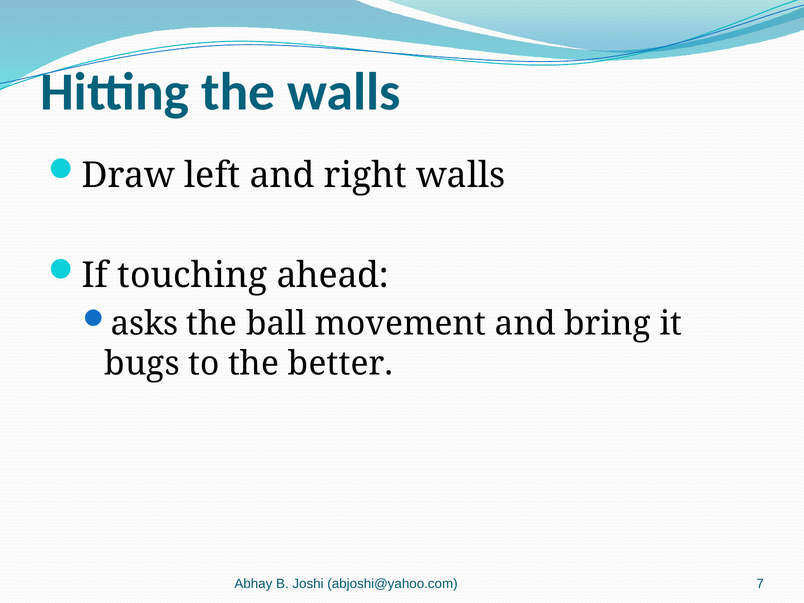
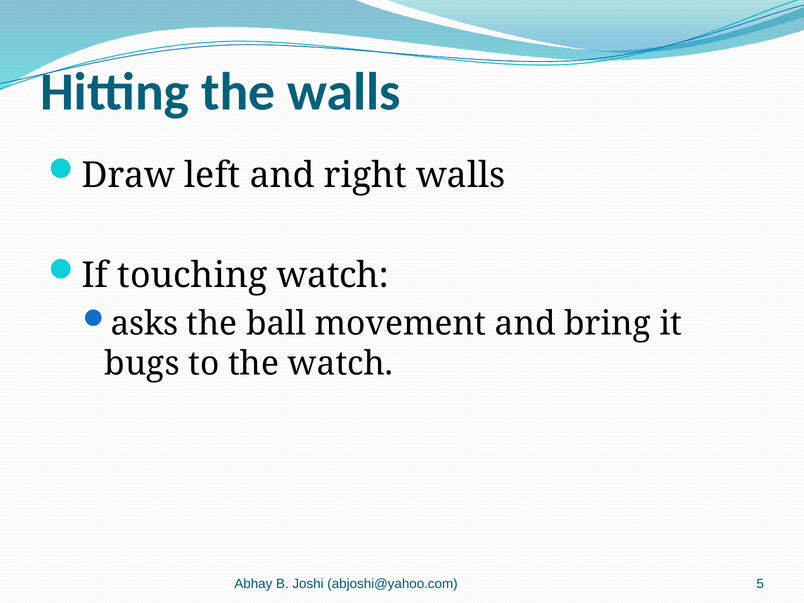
touching ahead: ahead -> watch (333, 275)
the better: better -> watch (341, 364)
7: 7 -> 5 (760, 584)
